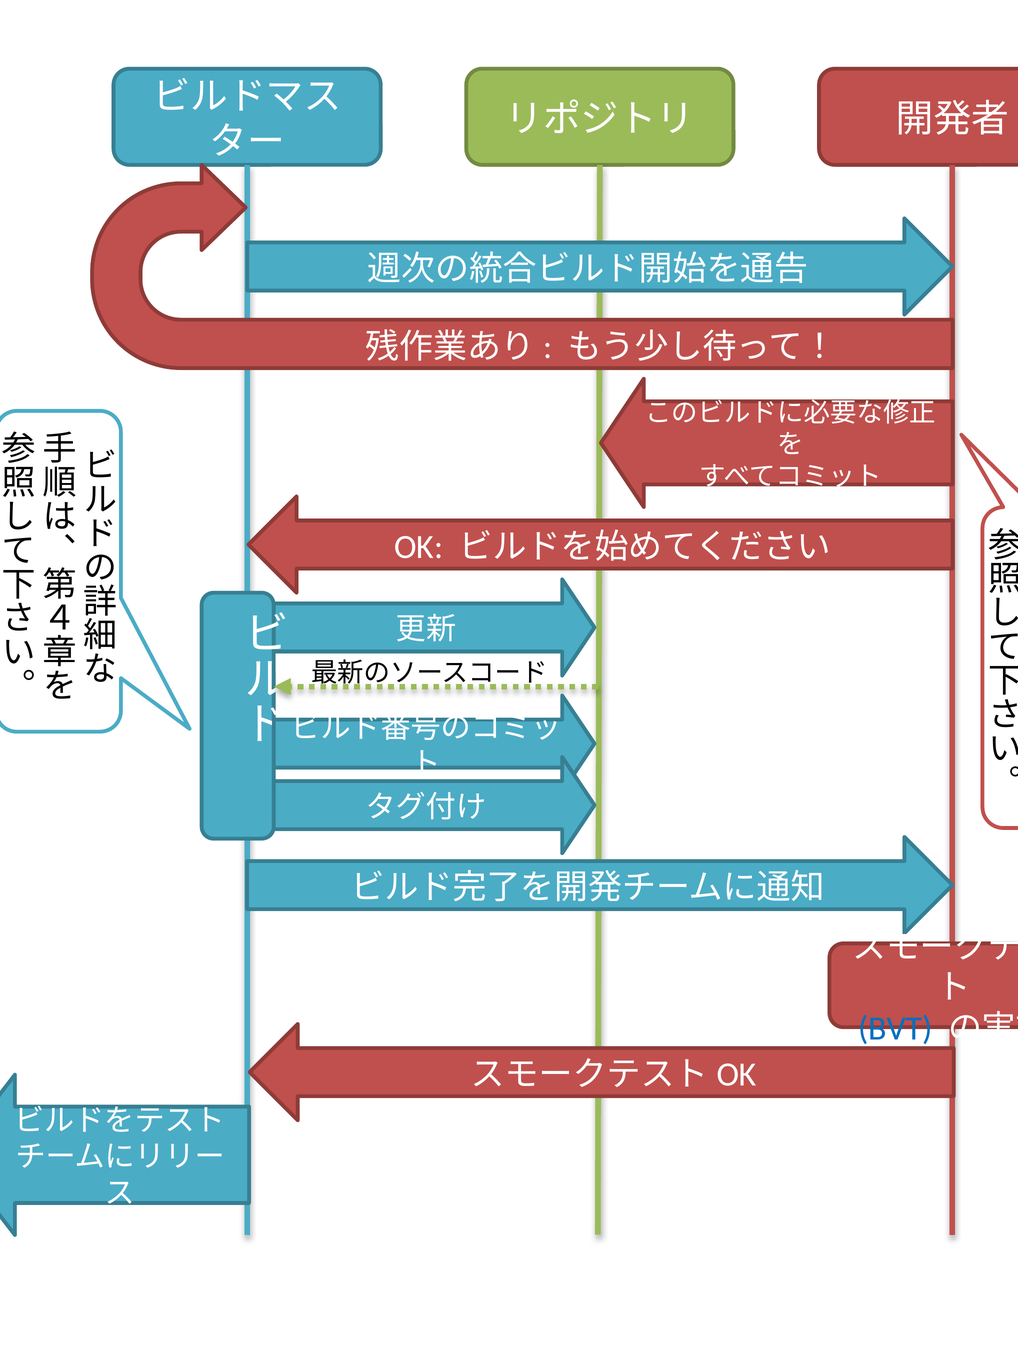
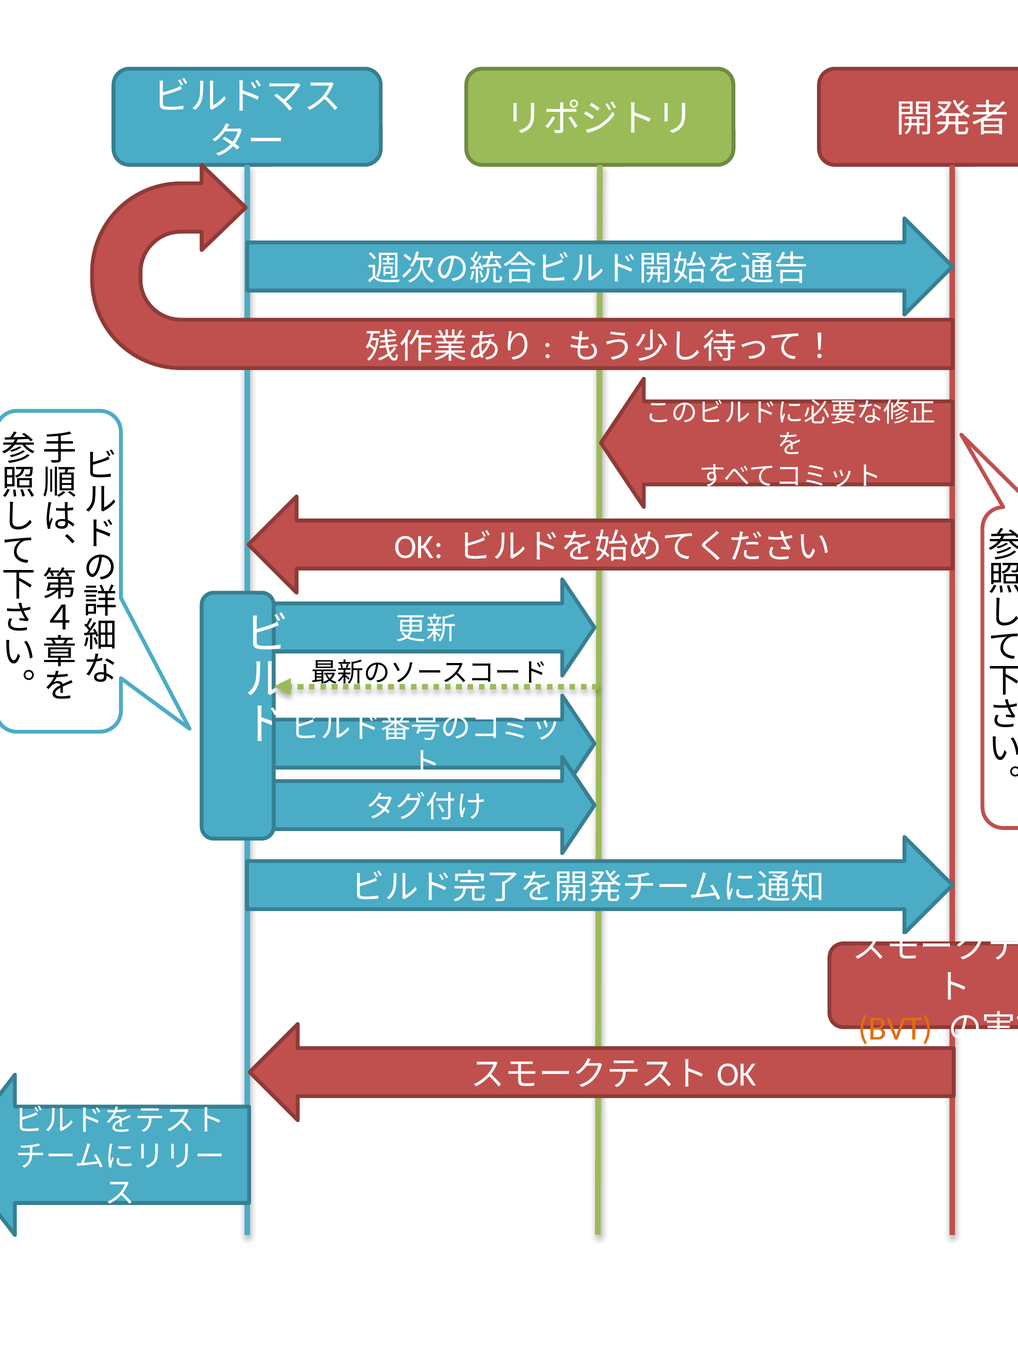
BVT colour: blue -> orange (895, 1028)
